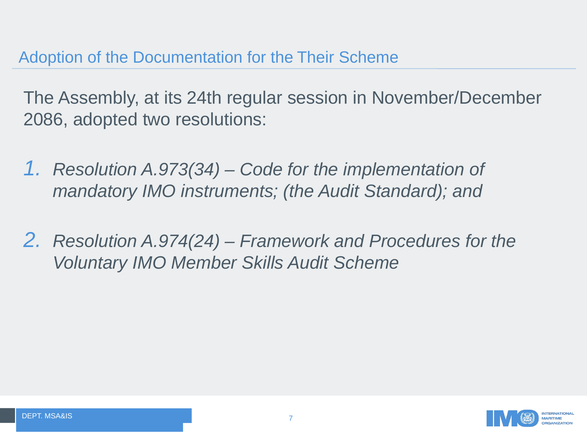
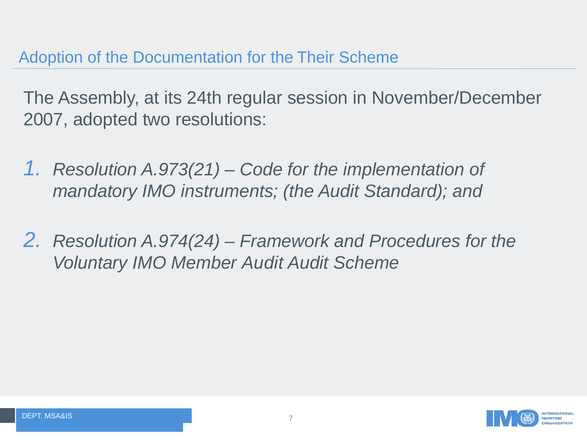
2086: 2086 -> 2007 (46, 120)
A.973(34: A.973(34 -> A.973(21 (181, 170)
Member Skills: Skills -> Audit (263, 263)
